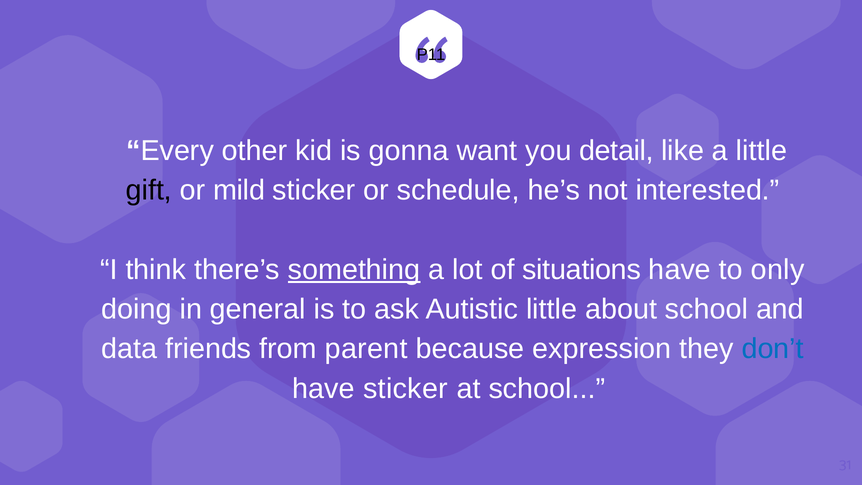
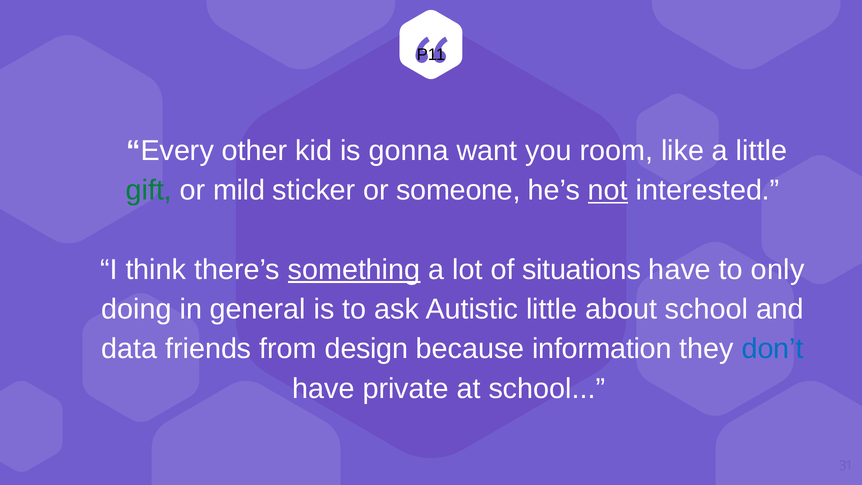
detail: detail -> room (616, 151)
gift colour: black -> green (149, 190)
schedule: schedule -> someone (458, 190)
not underline: none -> present (608, 190)
parent: parent -> design (366, 349)
expression: expression -> information (602, 349)
have sticker: sticker -> private (406, 388)
